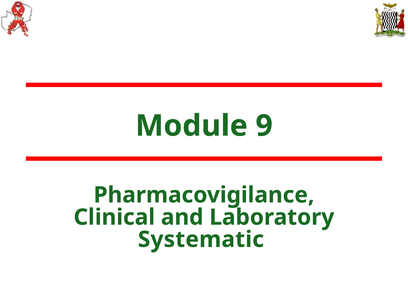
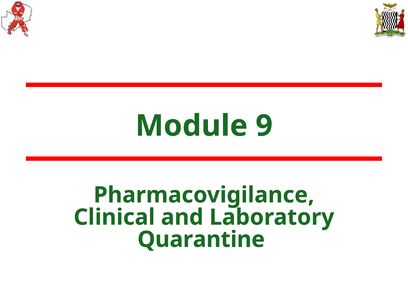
Systematic: Systematic -> Quarantine (201, 239)
